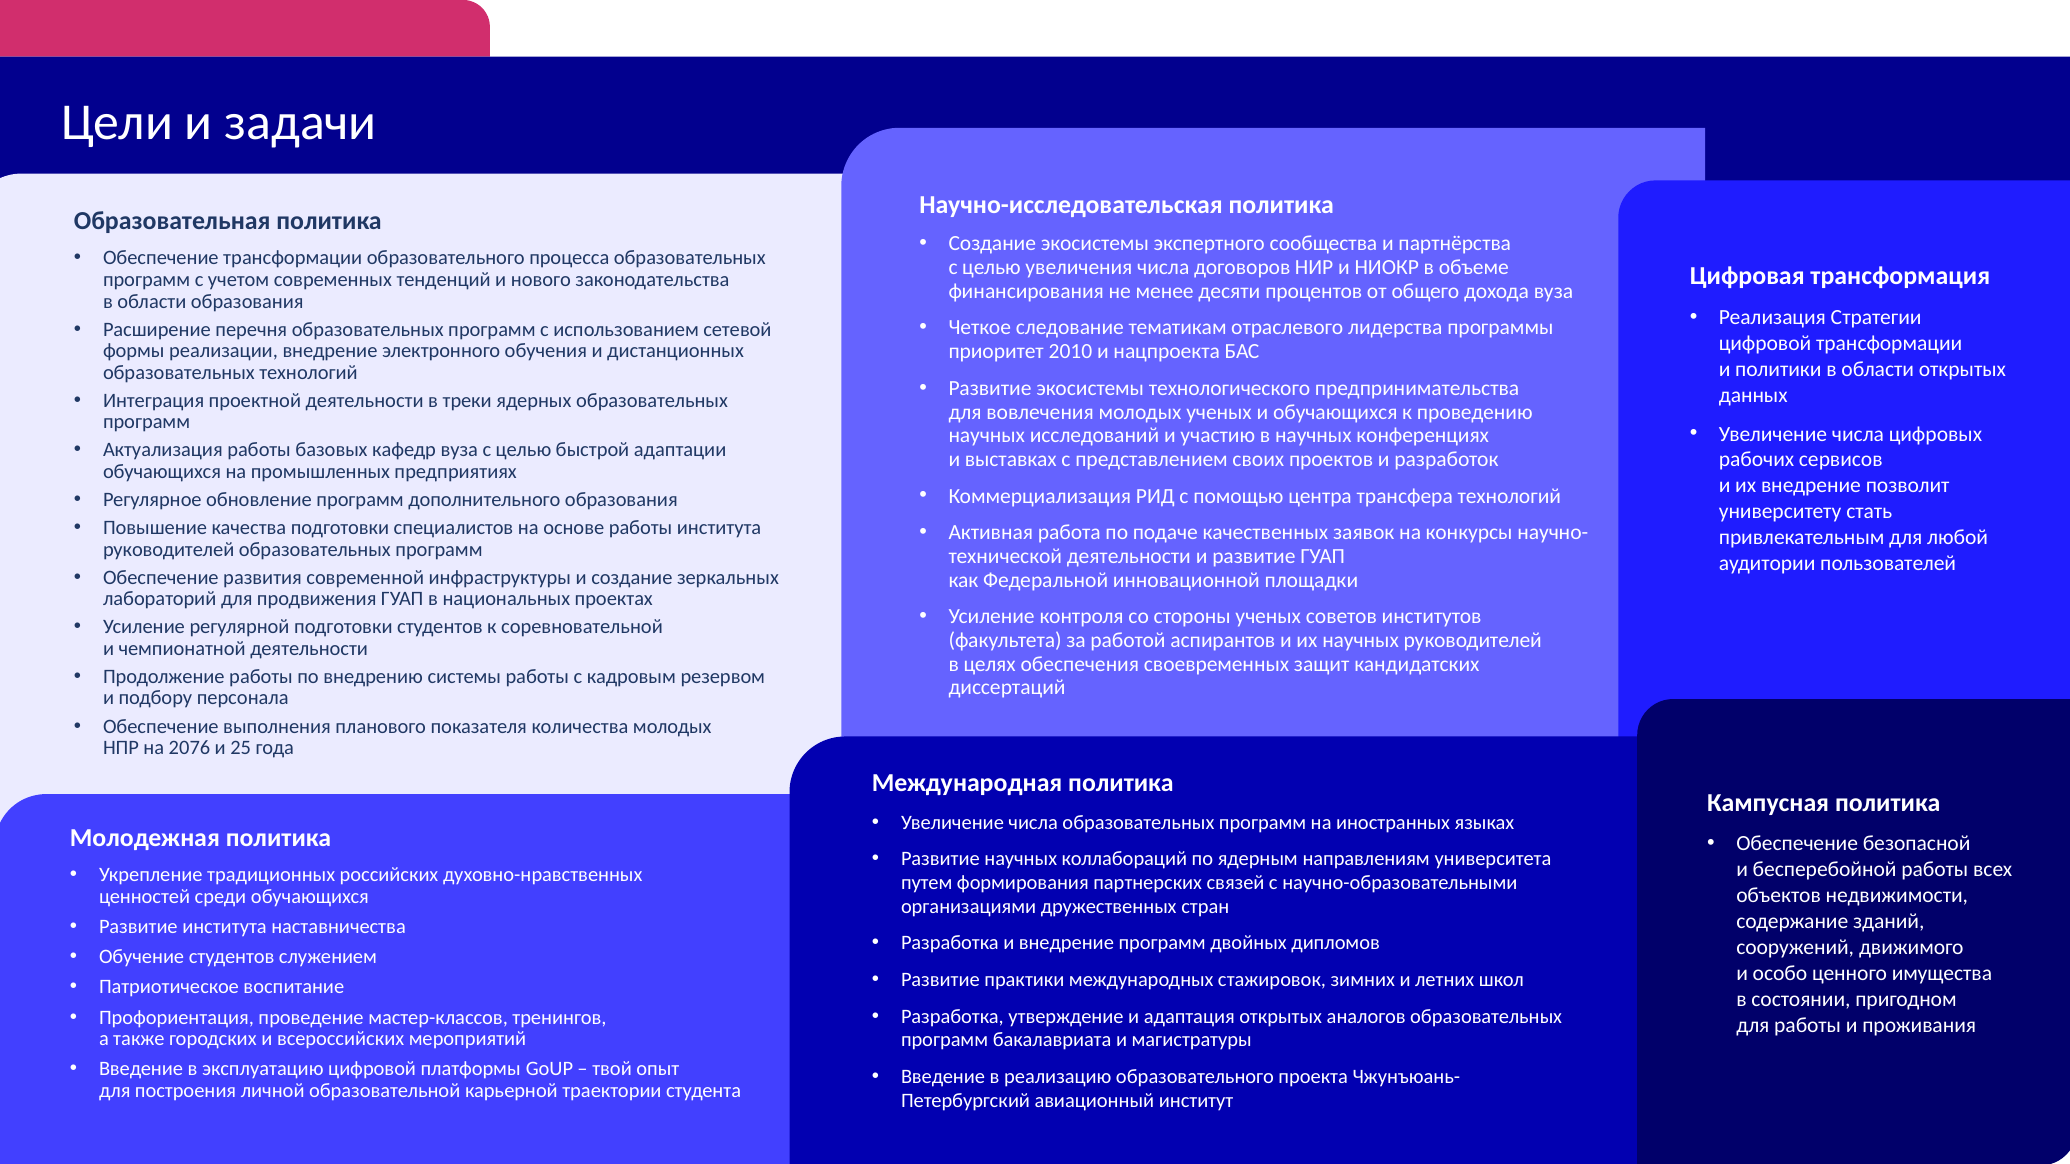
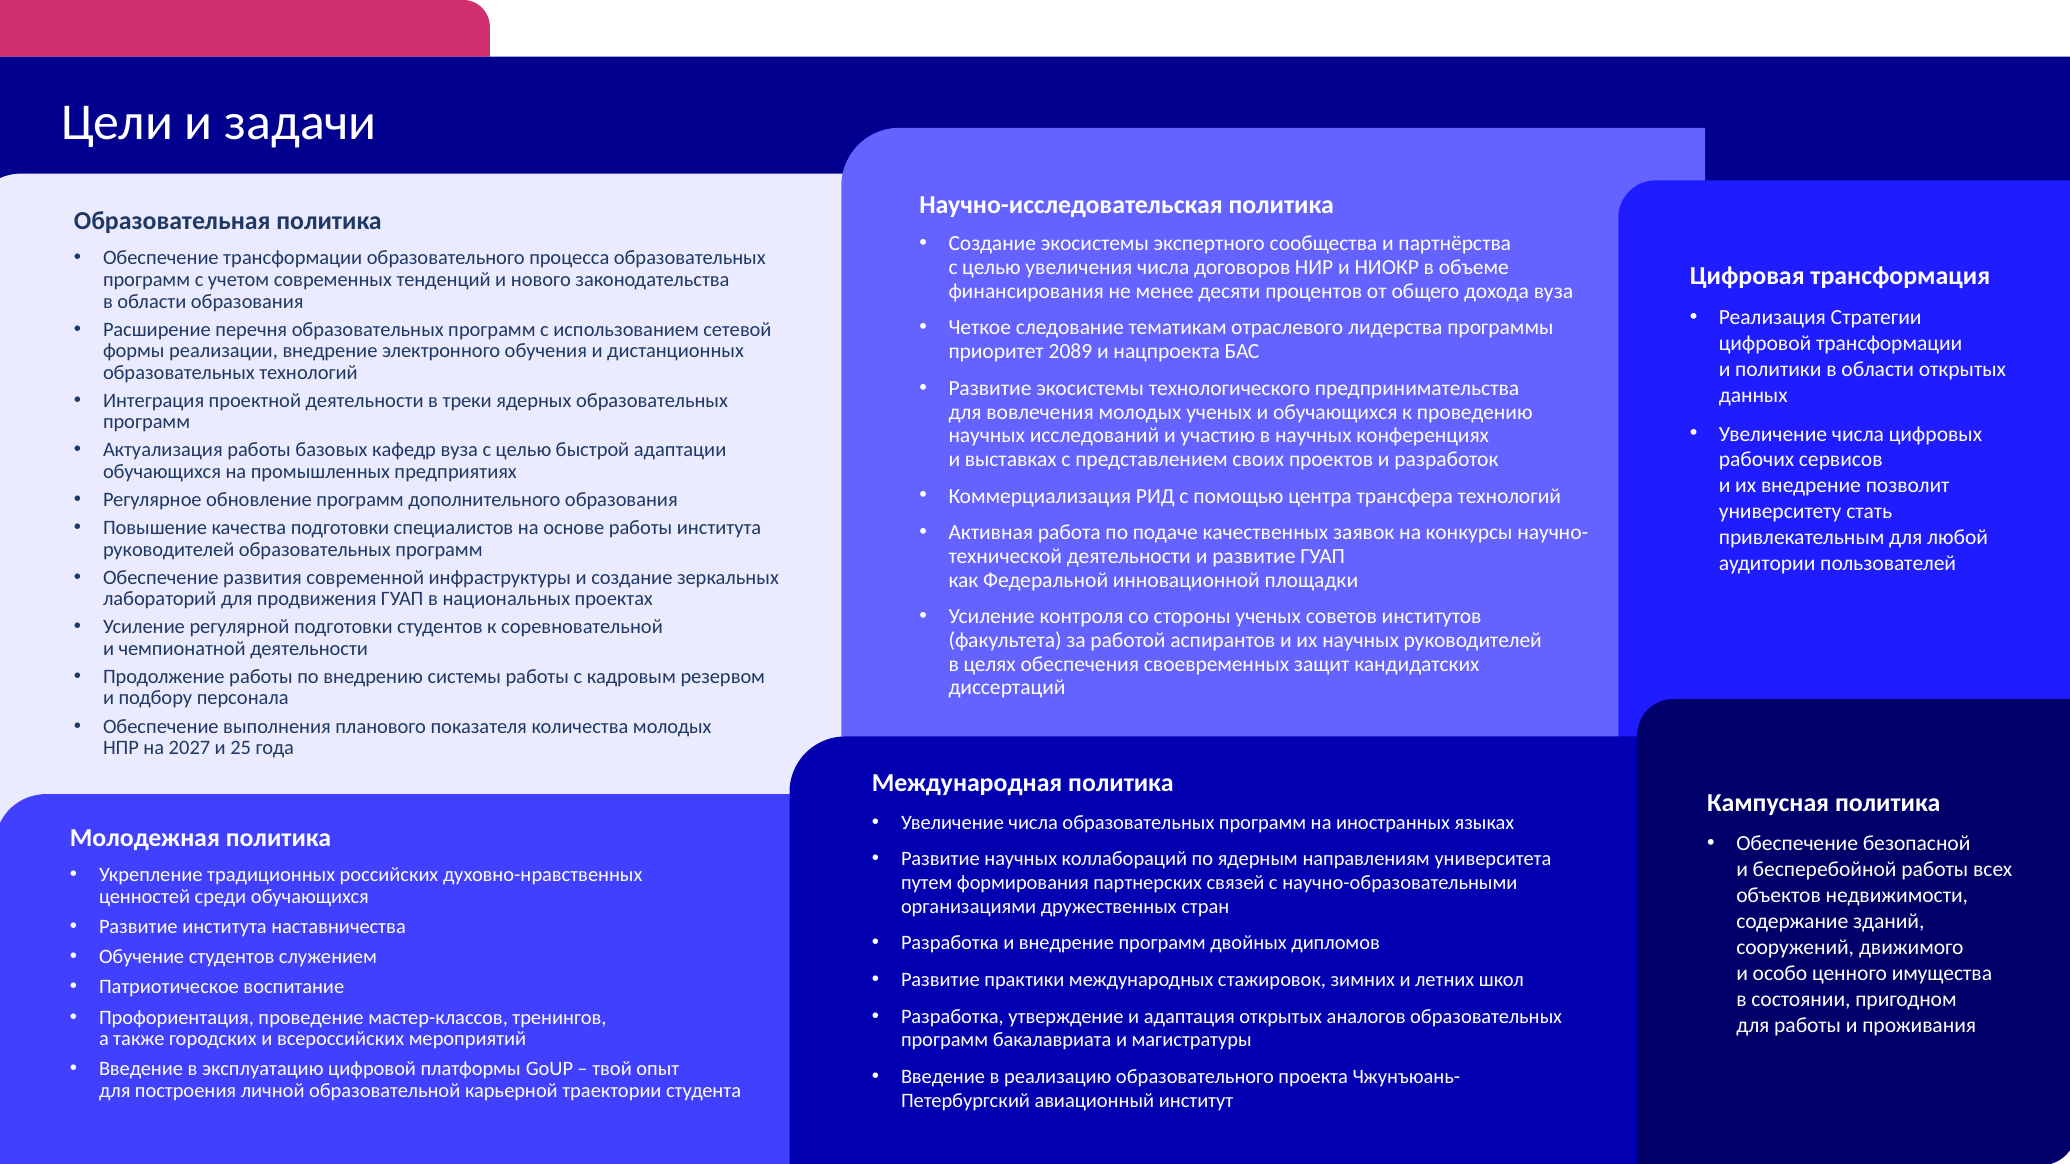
2010: 2010 -> 2089 (1070, 352)
2076: 2076 -> 2027 (189, 748)
